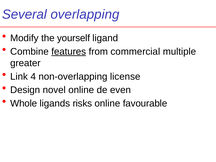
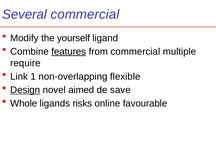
Several overlapping: overlapping -> commercial (85, 14)
greater: greater -> require (25, 63)
4: 4 -> 1 (33, 77)
license: license -> flexible (125, 77)
Design underline: none -> present (25, 90)
novel online: online -> aimed (81, 90)
even: even -> save (120, 90)
